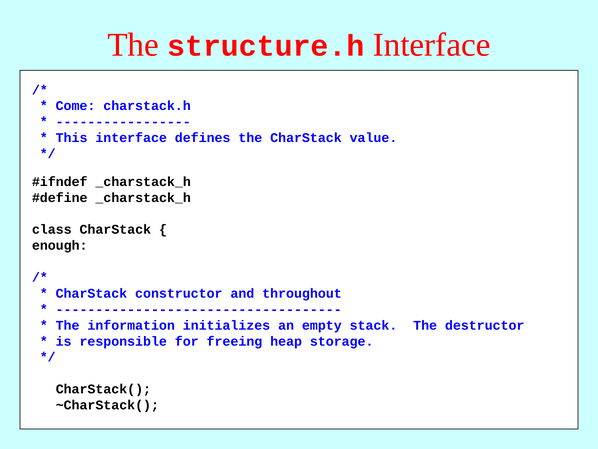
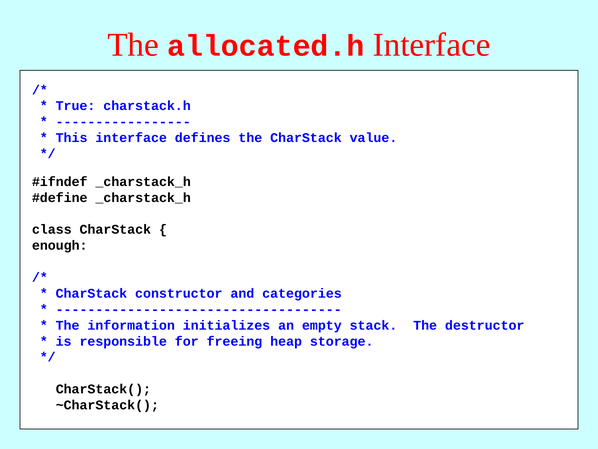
structure.h: structure.h -> allocated.h (266, 46)
Come: Come -> True (75, 106)
throughout: throughout -> categories (302, 293)
